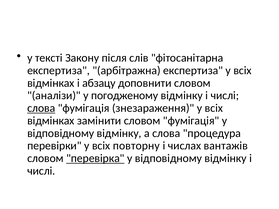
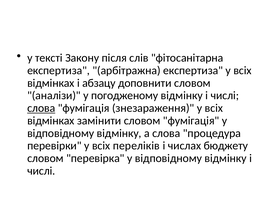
повторну: повторну -> переліків (136, 146)
вантажів: вантажів -> бюджету (226, 146)
перевірка underline: present -> none (95, 158)
